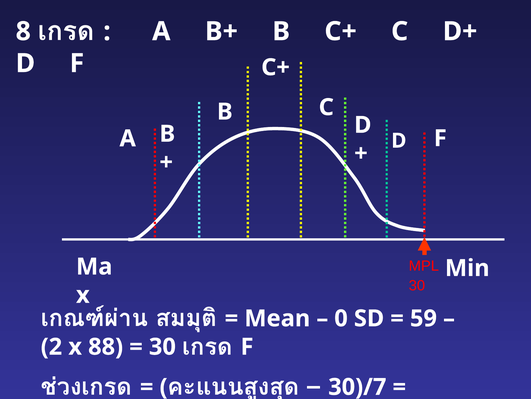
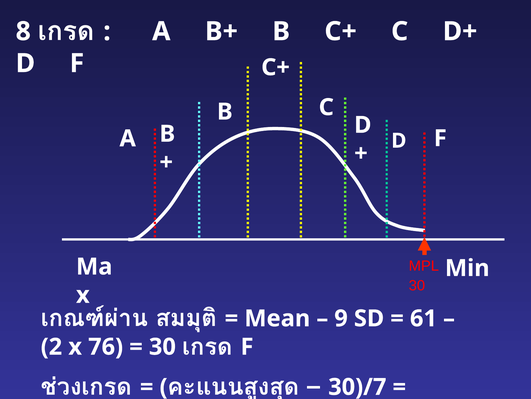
0: 0 -> 9 (341, 318)
59: 59 -> 61 (423, 318)
88: 88 -> 76 (106, 346)
